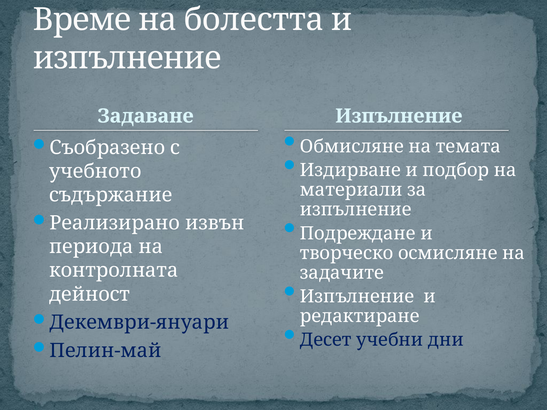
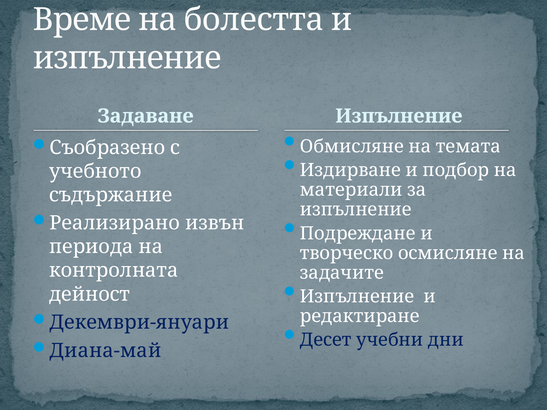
Пелин-май: Пелин-май -> Диана-май (105, 351)
